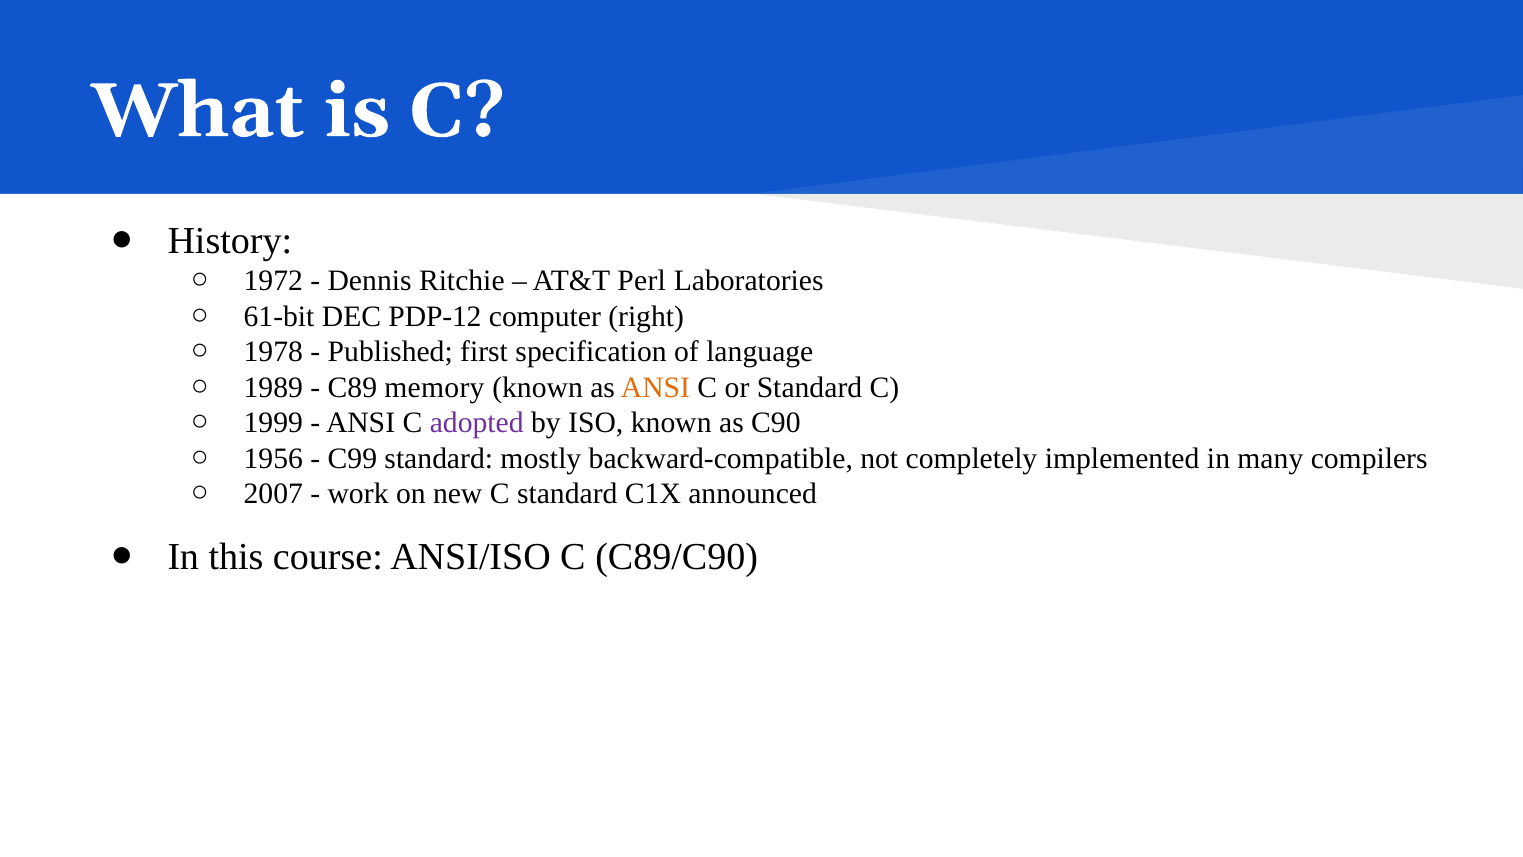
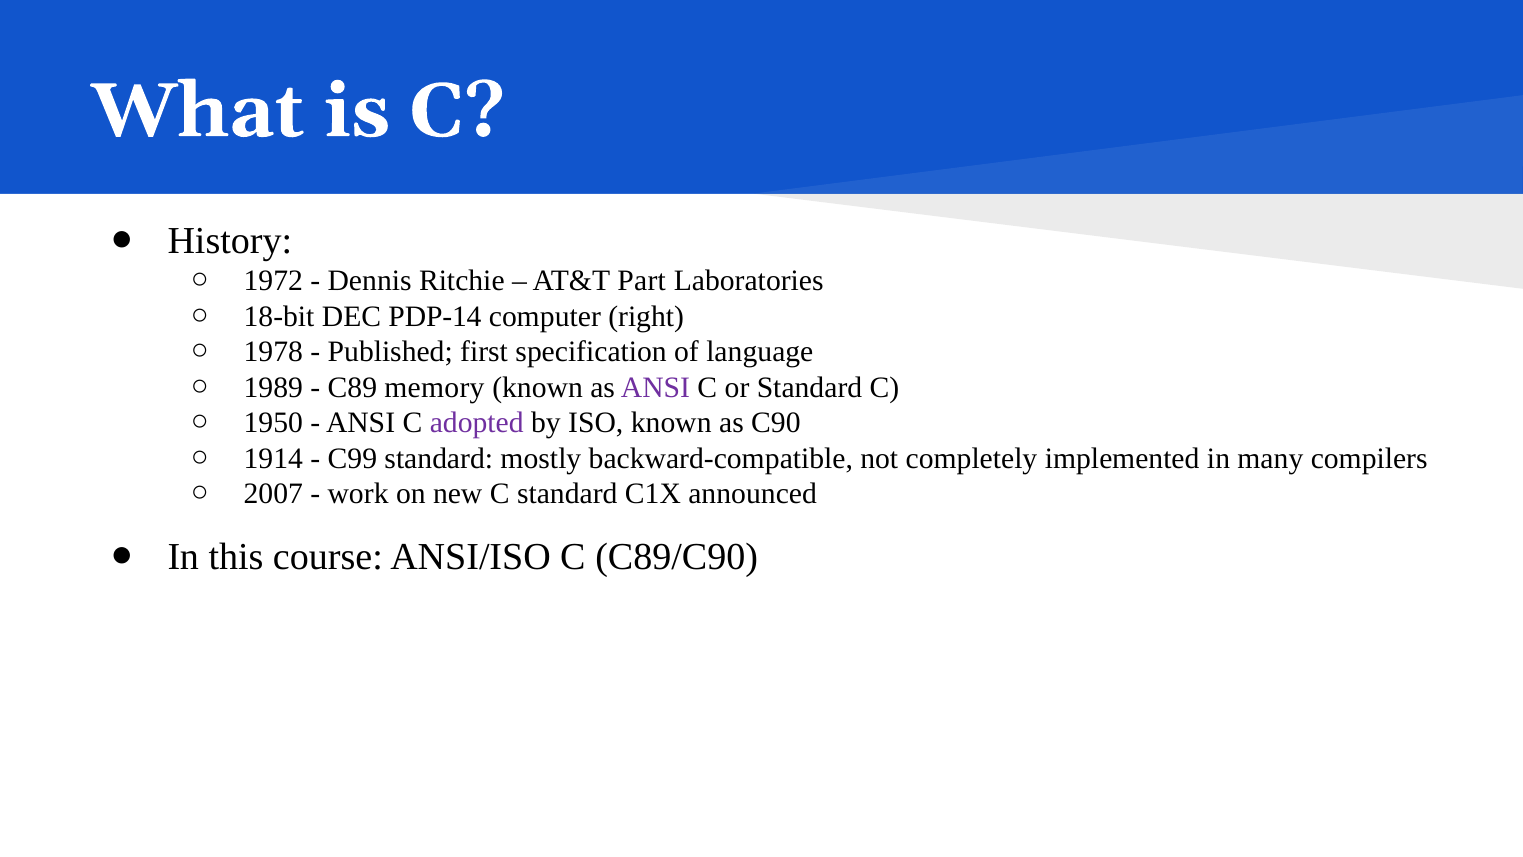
Perl: Perl -> Part (642, 281)
61-bit: 61-bit -> 18-bit (279, 316)
PDP-12: PDP-12 -> PDP-14 (435, 316)
ANSI colour: orange -> purple (655, 387)
1999: 1999 -> 1950 (273, 423)
1956: 1956 -> 1914 (273, 458)
